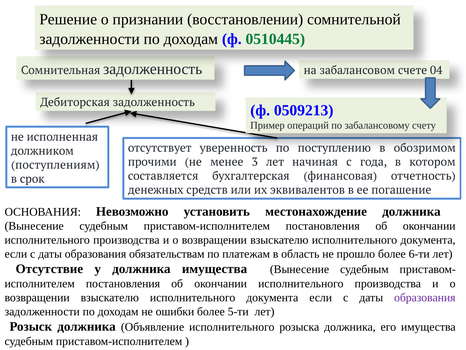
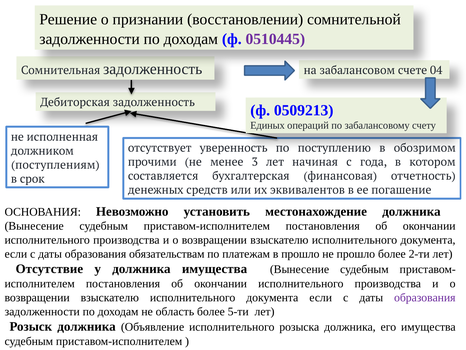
0510445 colour: green -> purple (275, 39)
Пример: Пример -> Единых (268, 125)
в область: область -> прошло (300, 254)
6-ти: 6-ти -> 2-ти (419, 254)
ошибки: ошибки -> область (175, 311)
